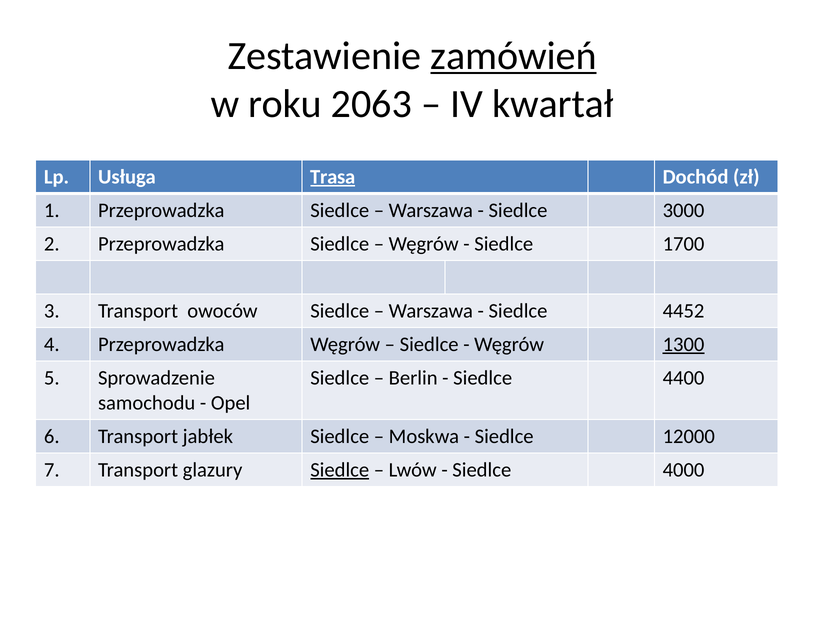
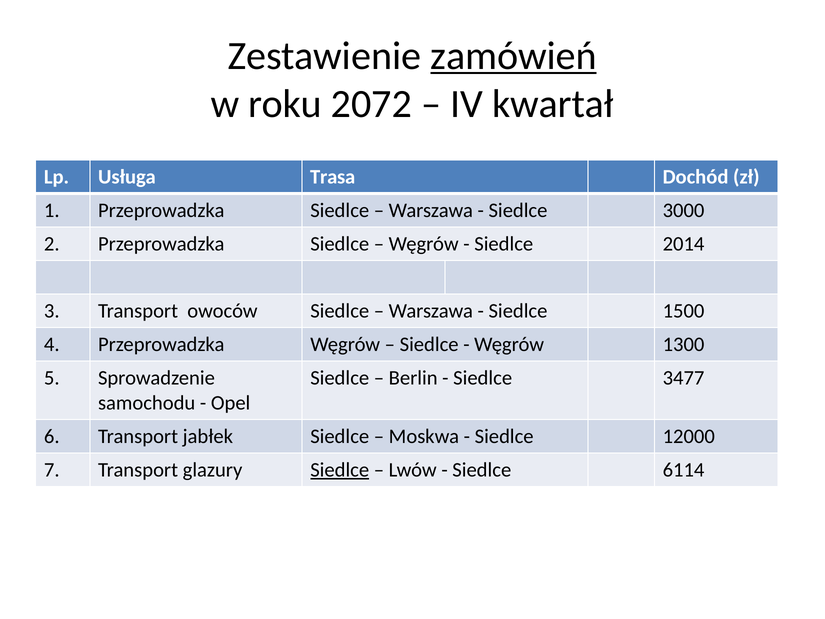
2063: 2063 -> 2072 (371, 104)
Trasa underline: present -> none (333, 177)
1700: 1700 -> 2014 (684, 244)
4452: 4452 -> 1500 (684, 311)
1300 underline: present -> none (684, 344)
4400: 4400 -> 3477 (684, 378)
4000: 4000 -> 6114 (684, 470)
